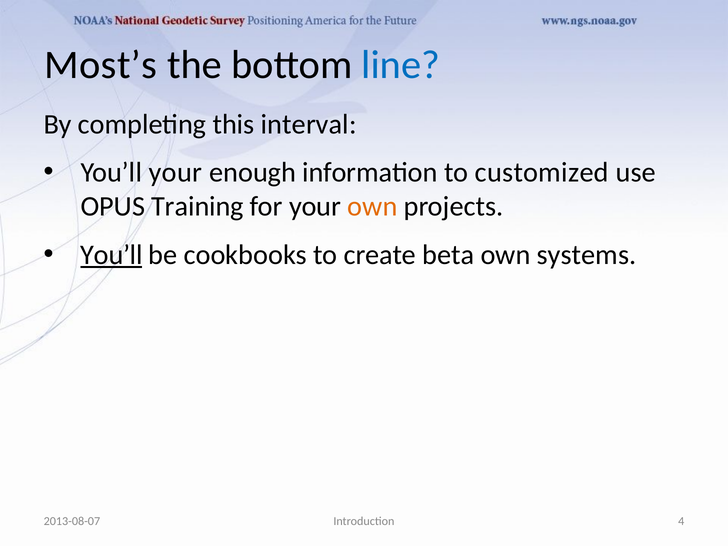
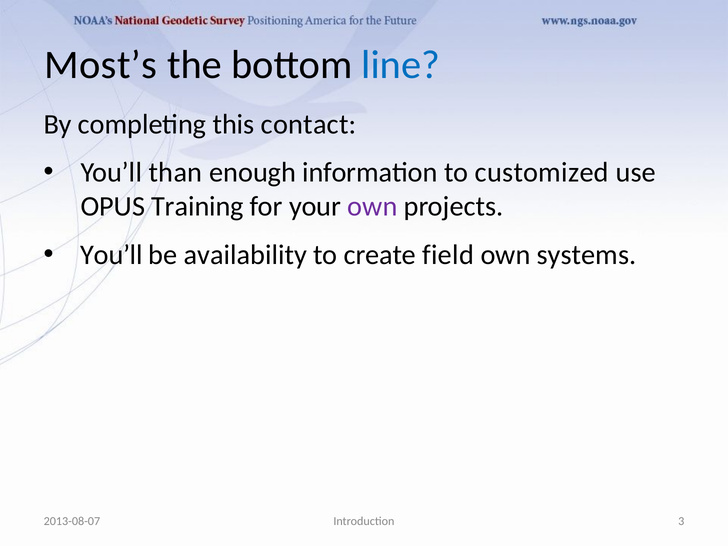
interval: interval -> contact (309, 124)
You’ll your: your -> than (175, 173)
own colour: orange -> purple (372, 207)
You’ll underline: present -> none (111, 255)
cookbooks: cookbooks -> availability (245, 255)
beta: beta -> field (448, 255)
4: 4 -> 3 (681, 521)
